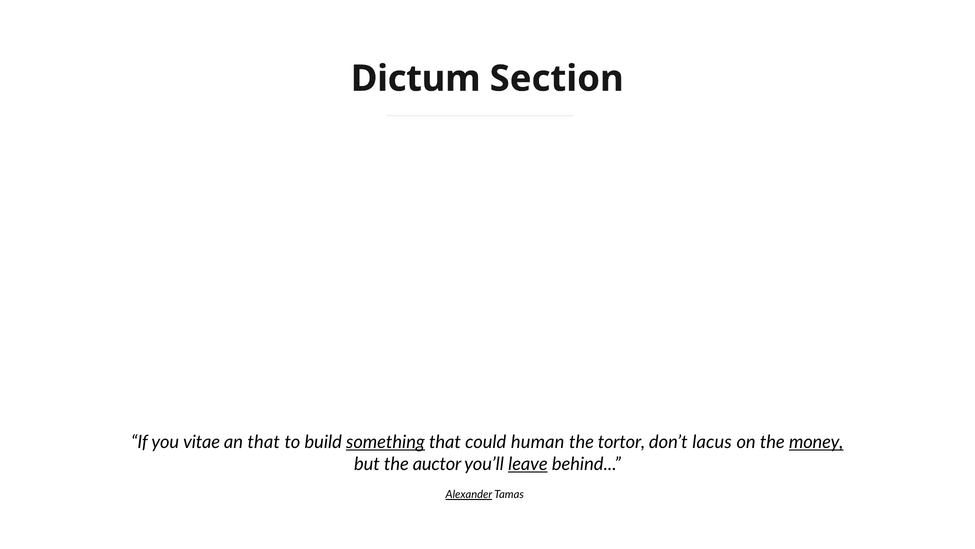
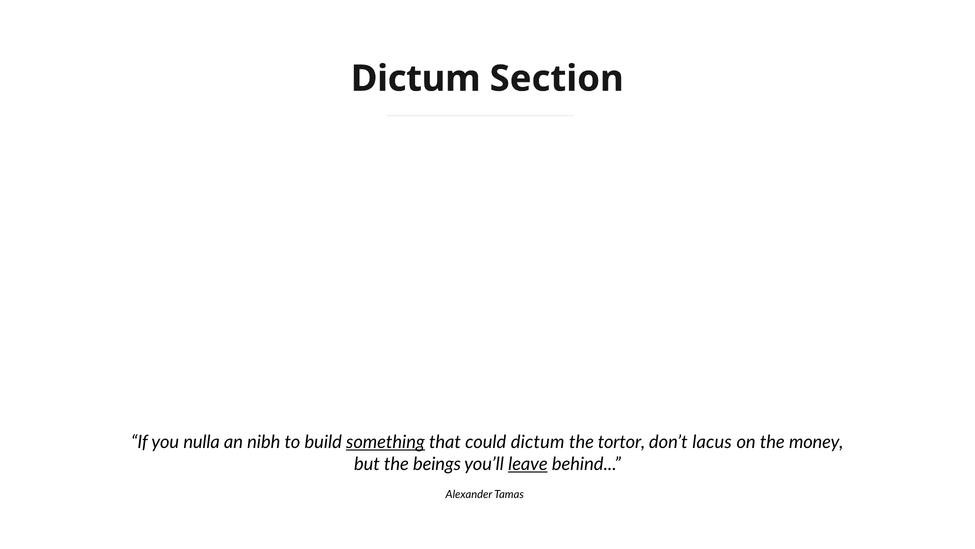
vitae: vitae -> nulla (202, 442)
an that: that -> nibh (264, 442)
could human: human -> dictum (538, 442)
money underline: present -> none (816, 442)
auctor: auctor -> beings (437, 464)
Alexander underline: present -> none (469, 494)
